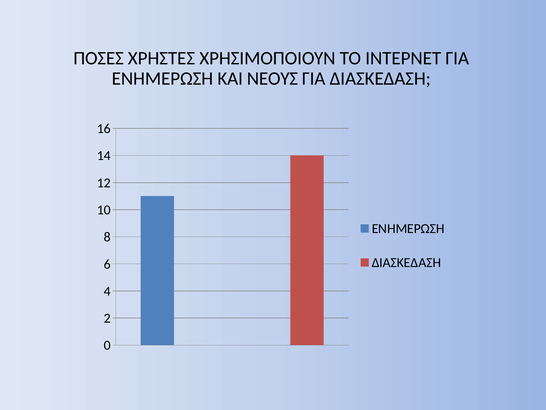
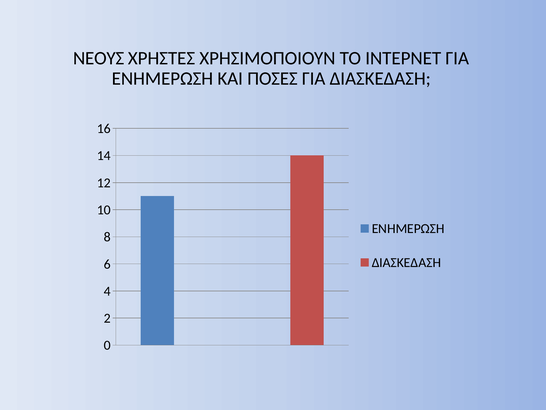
ΠΟΣΕΣ: ΠΟΣΕΣ -> ΝΕΟΥΣ (99, 58)
ΝΕΟΥΣ: ΝΕΟΥΣ -> ΠΟΣΕΣ (272, 79)
